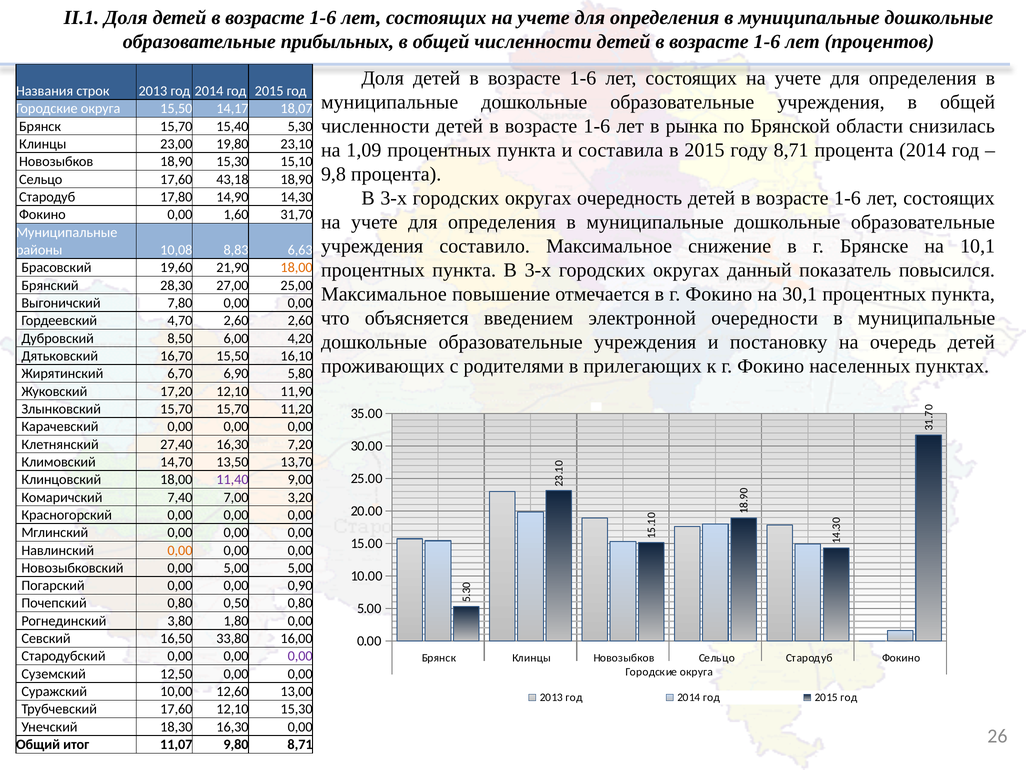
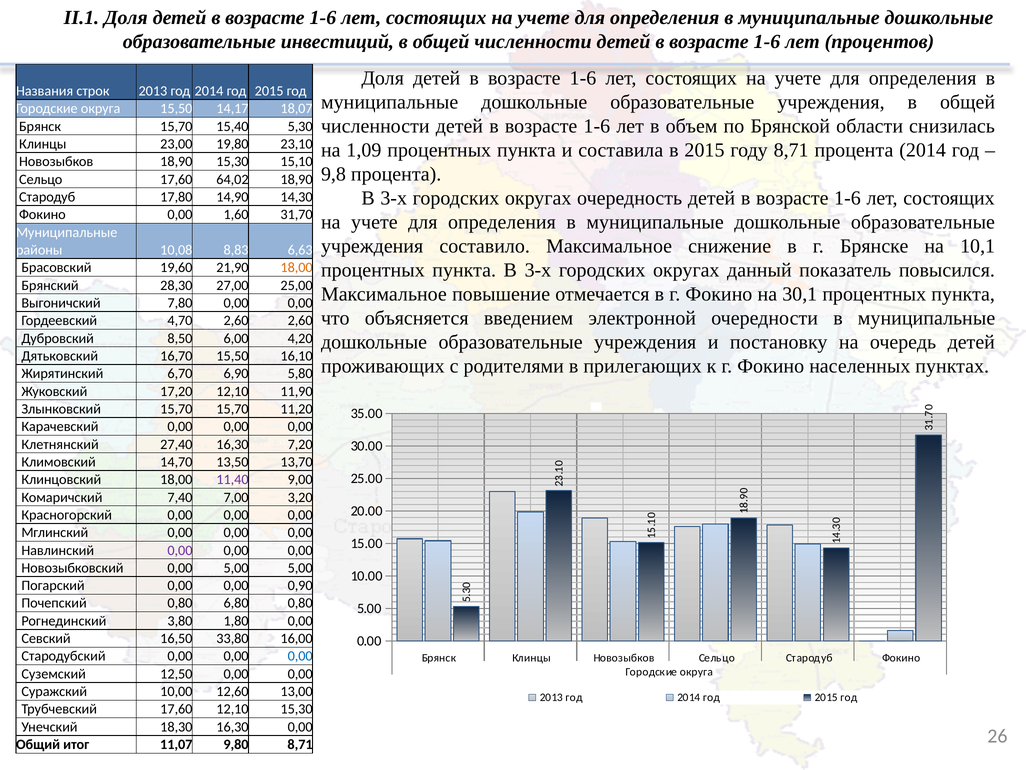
прибыльных: прибыльных -> инвестиций (337, 42)
рынка: рынка -> объем (692, 126)
43,18: 43,18 -> 64,02 (232, 179)
0,00 colour: orange -> purple (180, 550)
0,50: 0,50 -> 6,80 (236, 603)
0,00 colour: purple -> blue (300, 656)
